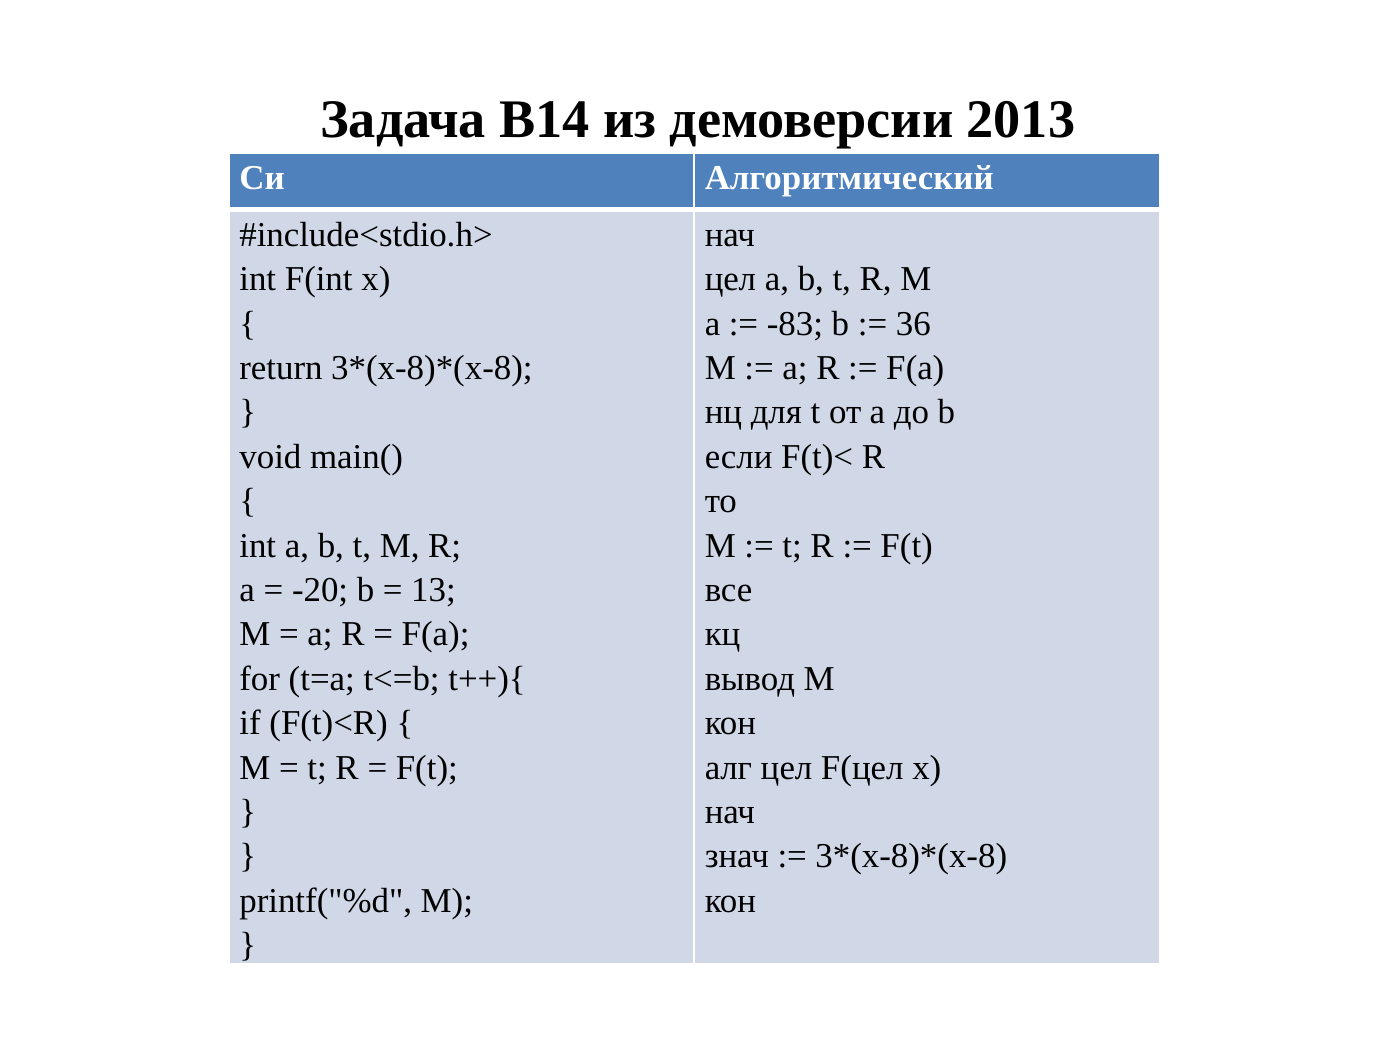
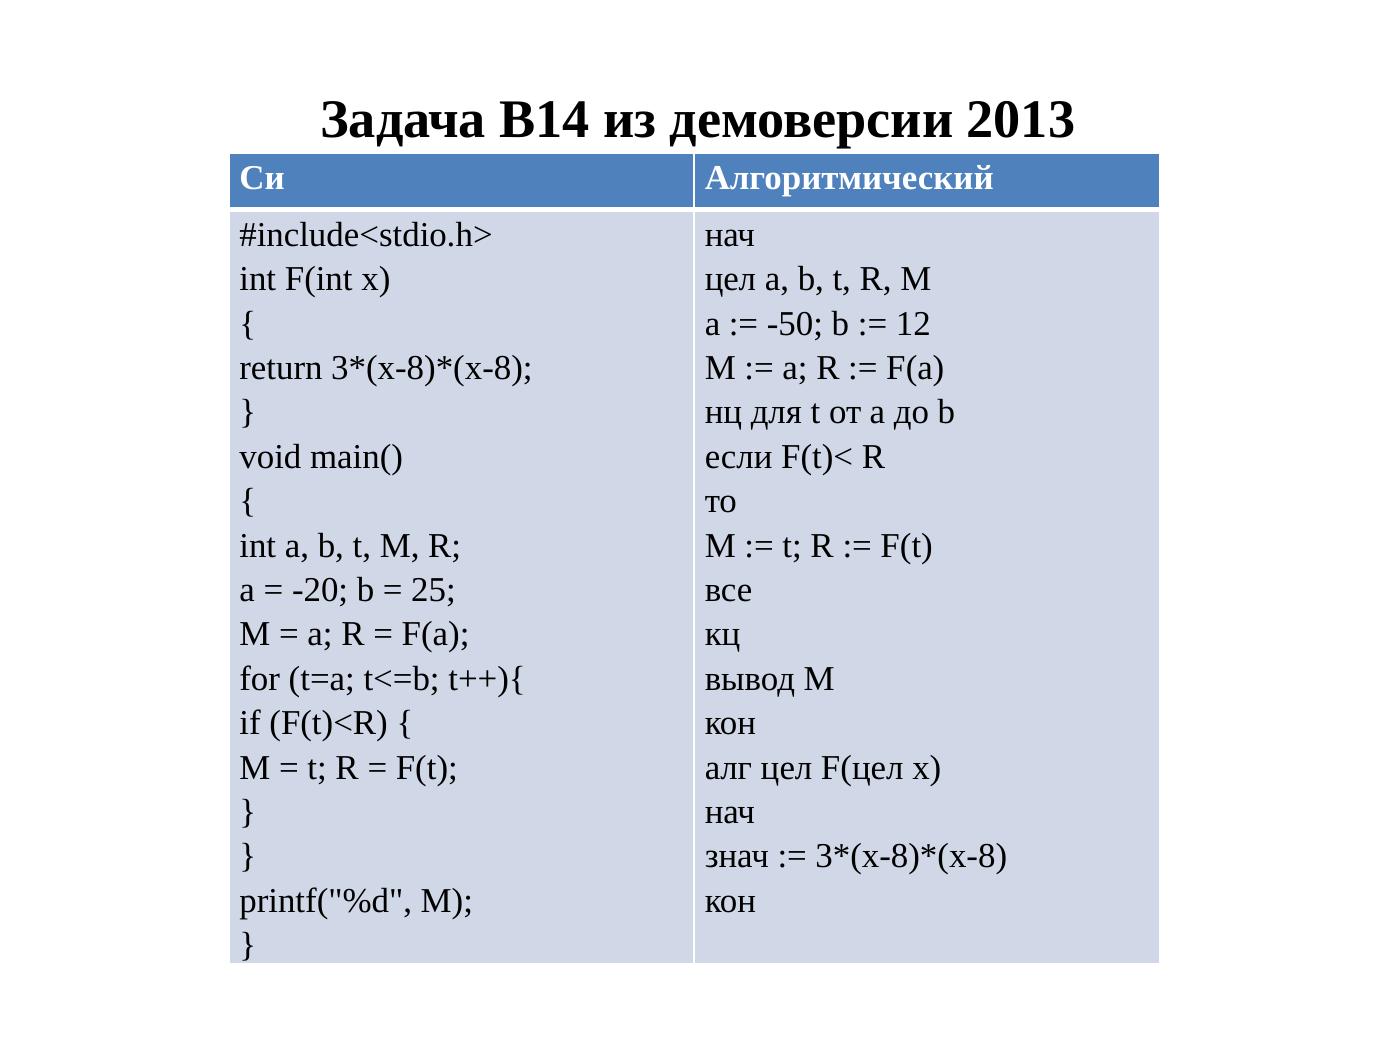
-83: -83 -> -50 (795, 324)
36: 36 -> 12 (913, 324)
13: 13 -> 25 (434, 590)
